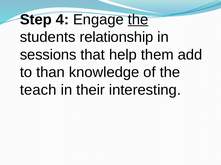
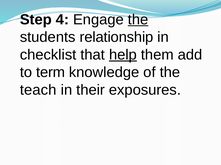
sessions: sessions -> checklist (48, 55)
help underline: none -> present (123, 55)
than: than -> term (51, 73)
interesting: interesting -> exposures (145, 90)
